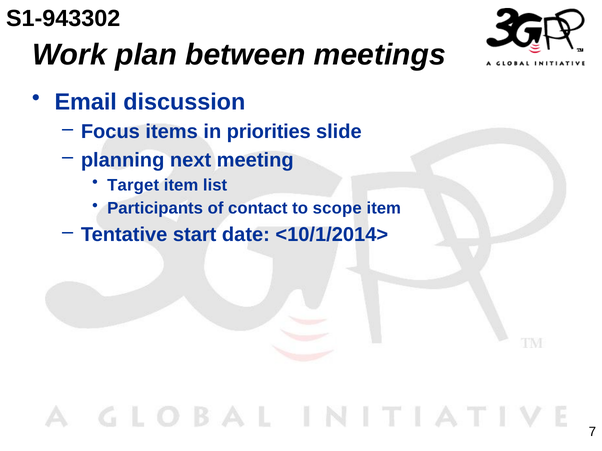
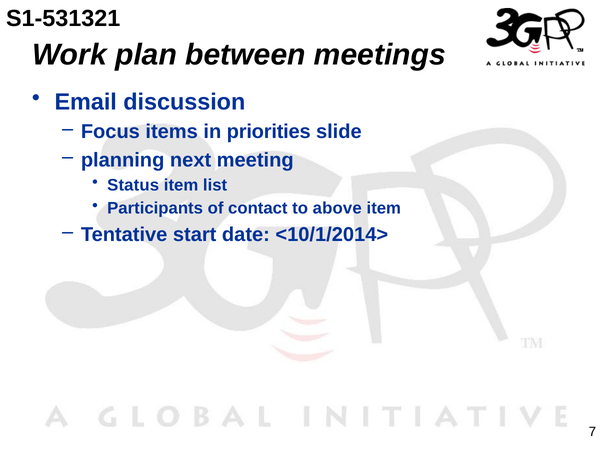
S1-943302: S1-943302 -> S1-531321 (63, 19)
Target: Target -> Status (133, 185)
scope: scope -> above (337, 209)
